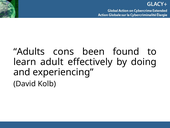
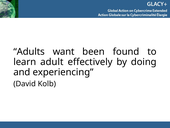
cons: cons -> want (64, 52)
